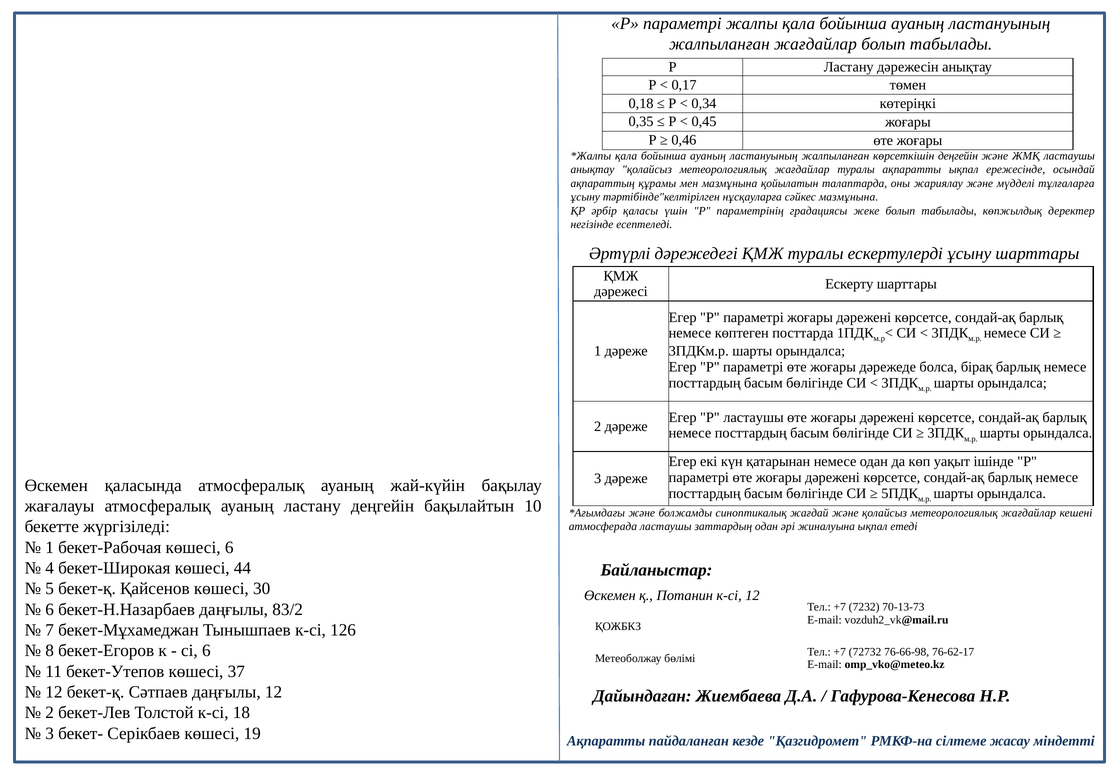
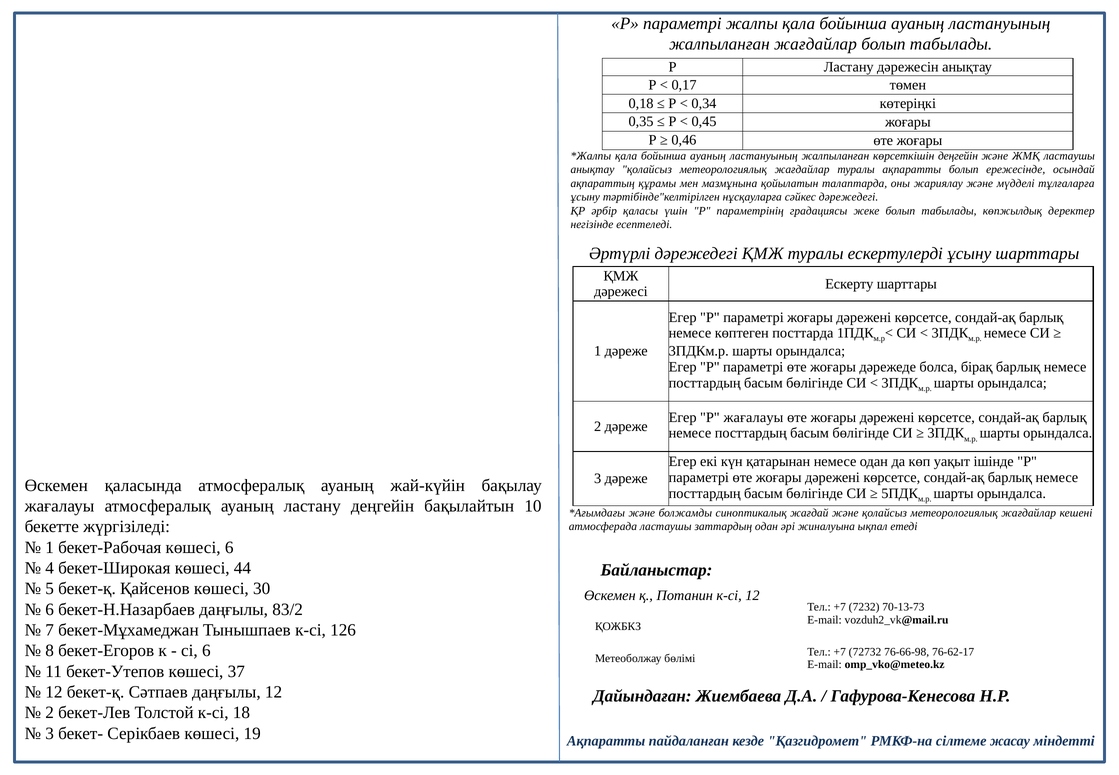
ақпаратты ықпал: ықпал -> болып (964, 169)
сәйкес мазмұнына: мазмұнына -> дәрежедегі (849, 197)
Р ластаушы: ластаушы -> жағалауы (753, 417)
